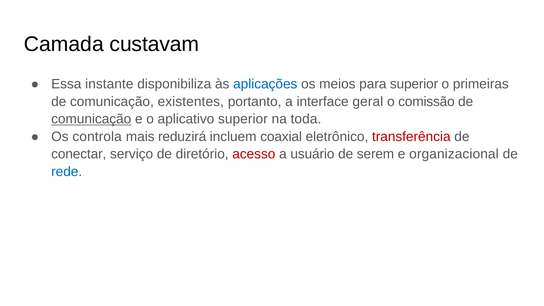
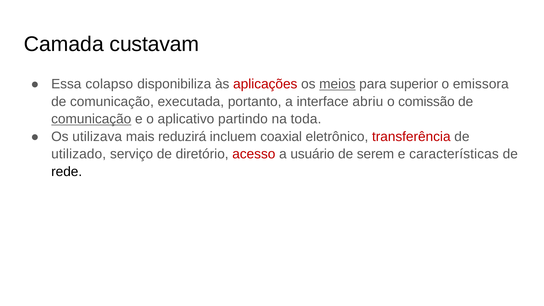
instante: instante -> colapso (109, 84)
aplicações colour: blue -> red (265, 84)
meios underline: none -> present (337, 84)
primeiras: primeiras -> emissora (481, 84)
existentes: existentes -> executada (191, 102)
geral: geral -> abriu (368, 102)
aplicativo superior: superior -> partindo (243, 119)
controla: controla -> utilizava (97, 137)
conectar: conectar -> utilizado (79, 154)
organizacional: organizacional -> características (454, 154)
rede colour: blue -> black (67, 172)
